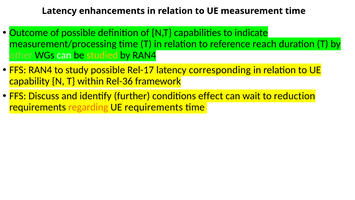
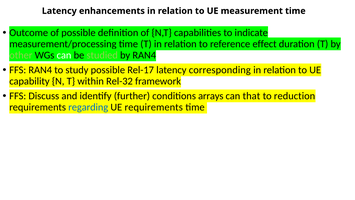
reach: reach -> effect (265, 44)
studied colour: yellow -> light green (102, 55)
Rel-36: Rel-36 -> Rel-32 (119, 81)
effect: effect -> arrays (211, 96)
wait: wait -> that (251, 96)
regarding colour: orange -> blue (88, 107)
